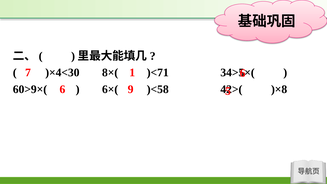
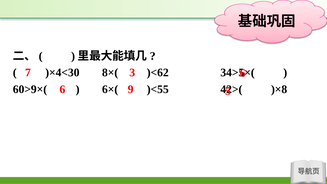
)<71: )<71 -> )<62 (158, 73)
1: 1 -> 3 (132, 73)
)<58: )<58 -> )<55 (158, 89)
